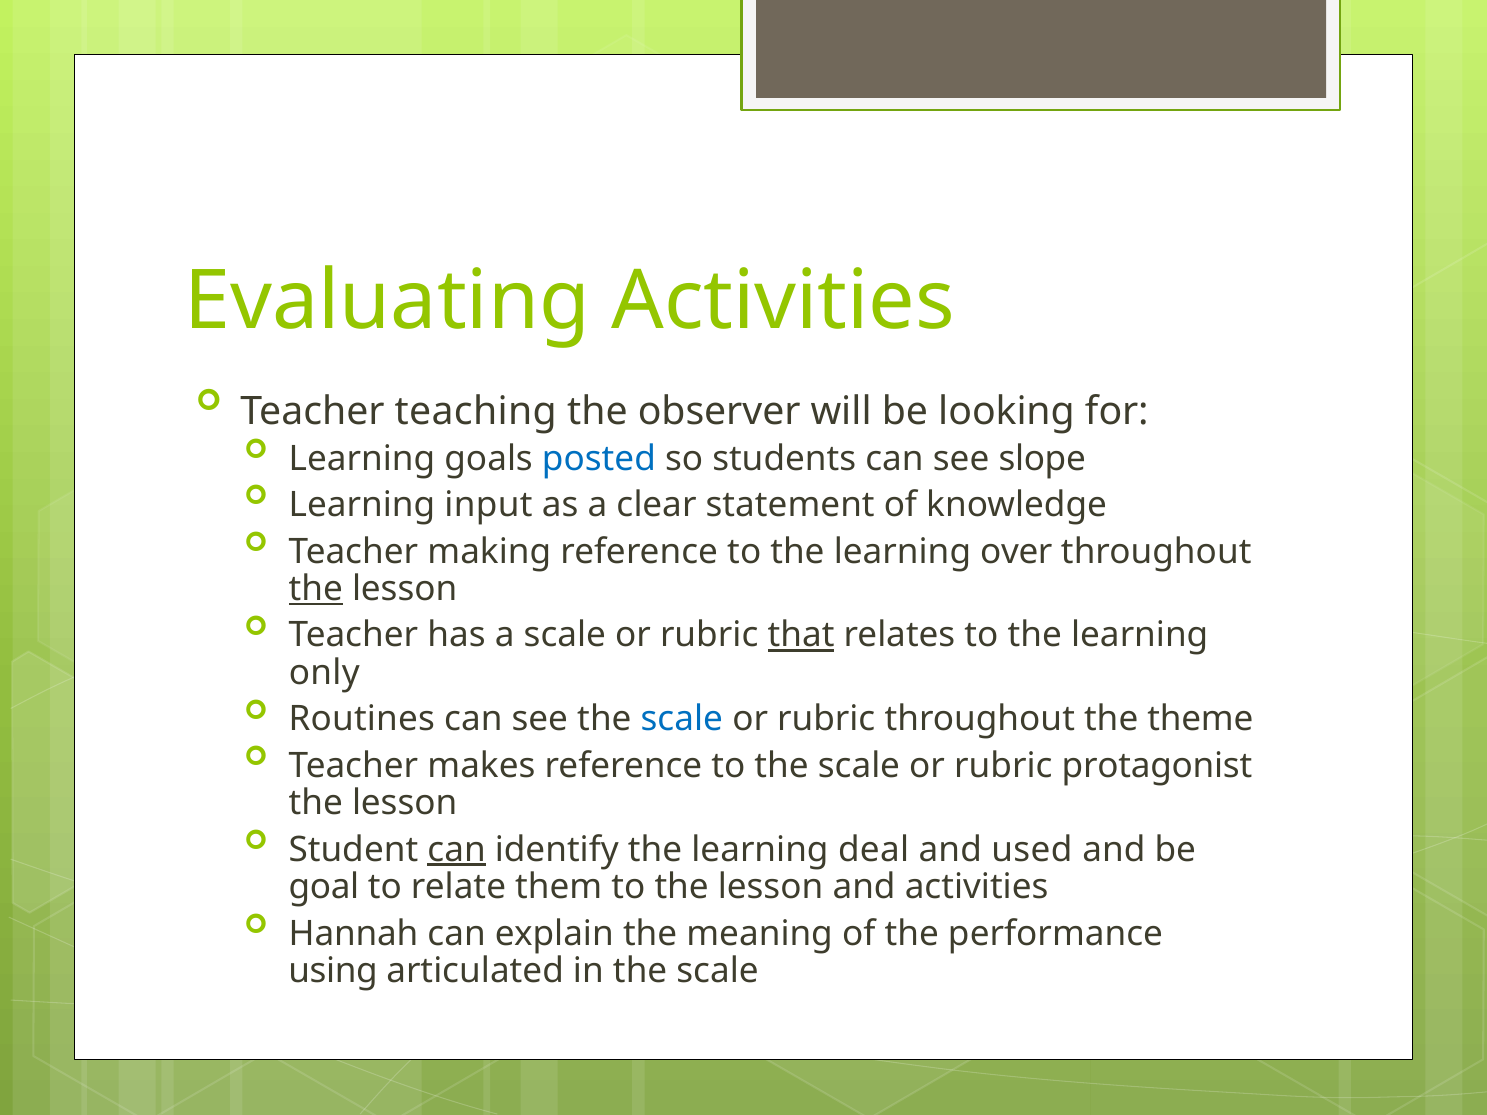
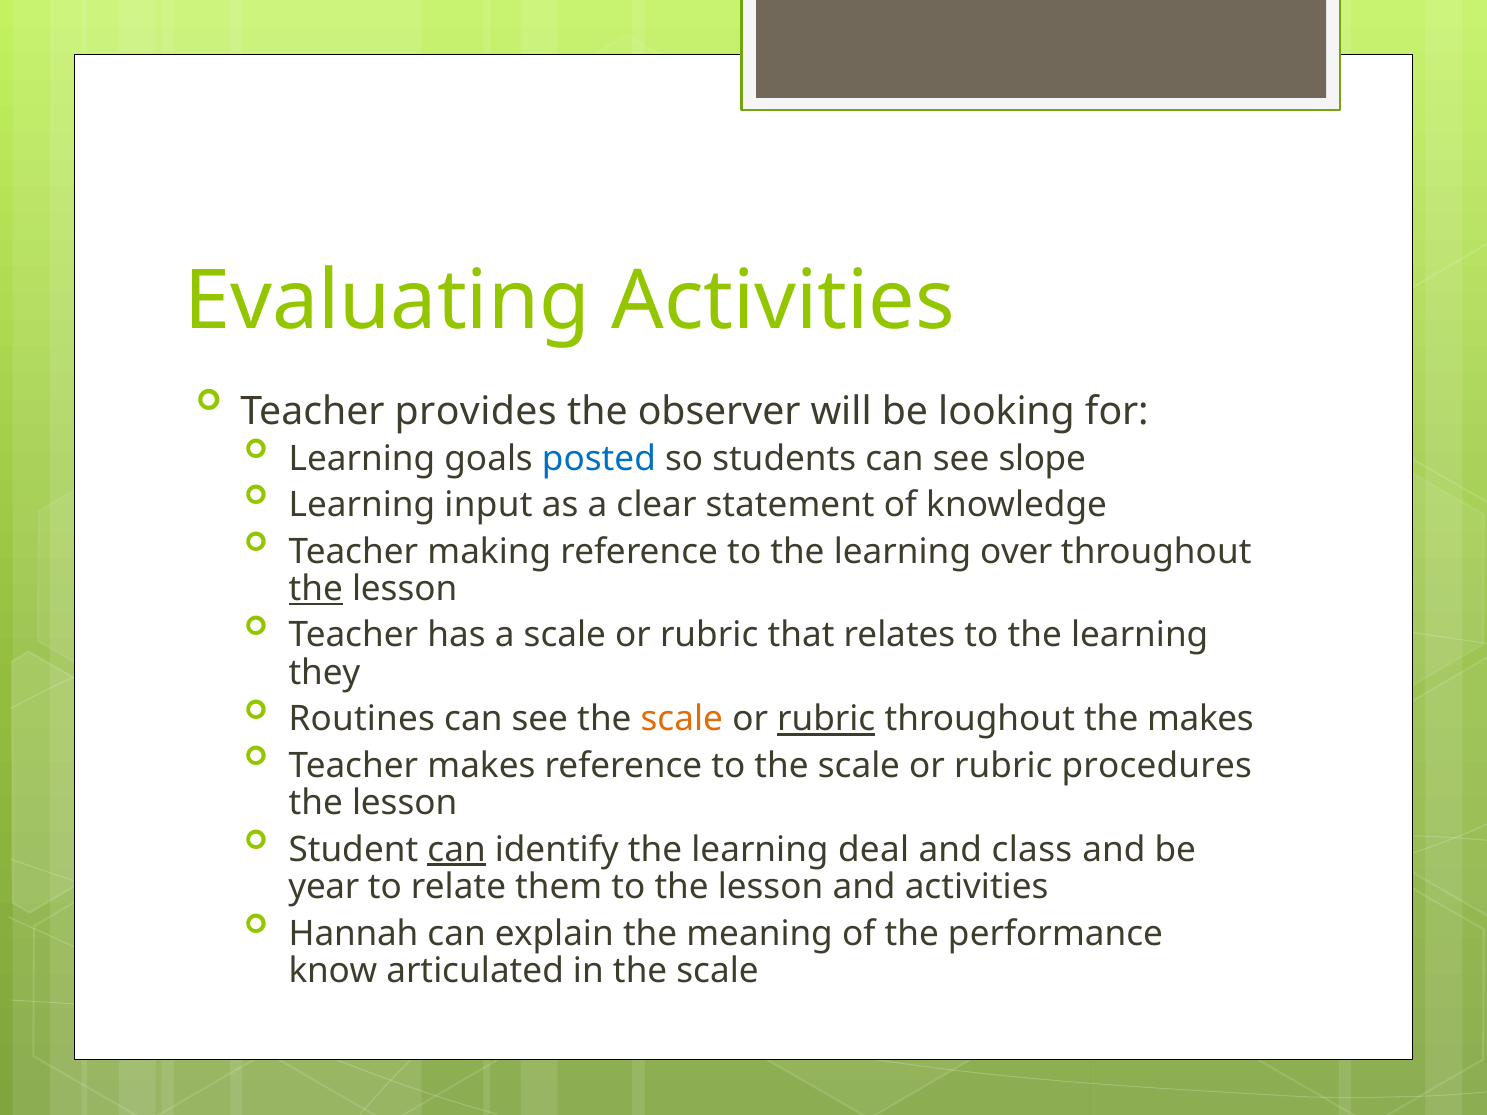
teaching: teaching -> provides (476, 412)
that underline: present -> none (801, 636)
only: only -> they (325, 673)
scale colour: blue -> orange (682, 720)
rubric underline: none -> present (826, 720)
the theme: theme -> makes (1200, 720)
protagonist: protagonist -> procedures (1157, 766)
used: used -> class (1032, 850)
goal: goal -> year (324, 888)
using: using -> know (333, 972)
